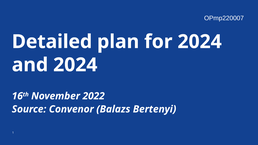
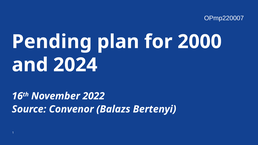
Detailed: Detailed -> Pending (52, 42)
for 2024: 2024 -> 2000 (200, 42)
